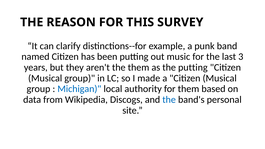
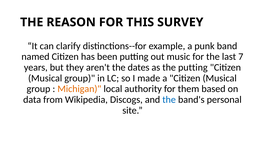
3: 3 -> 7 (241, 57)
the them: them -> dates (139, 67)
Michigan colour: blue -> orange (79, 89)
